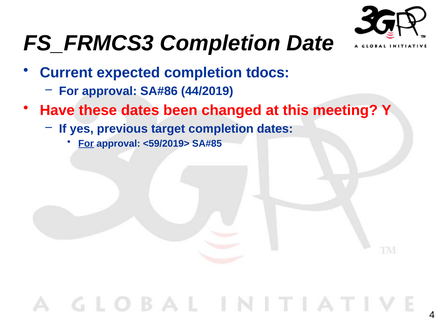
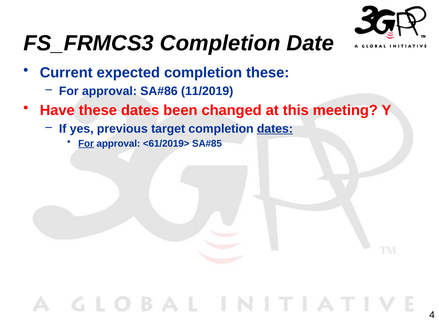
completion tdocs: tdocs -> these (268, 73)
44/2019: 44/2019 -> 11/2019 (207, 91)
dates underline: none -> present (275, 129)
<59/2019>: <59/2019> -> <61/2019> (166, 144)
